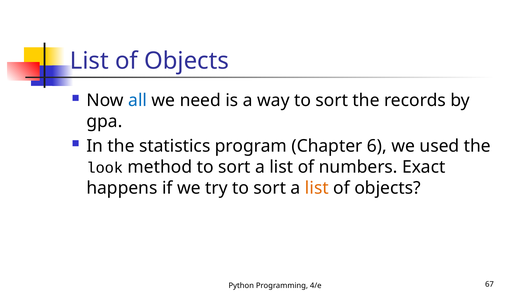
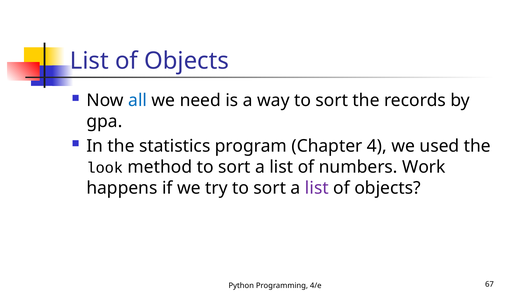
6: 6 -> 4 (377, 146)
Exact: Exact -> Work (424, 167)
list colour: orange -> purple (317, 188)
